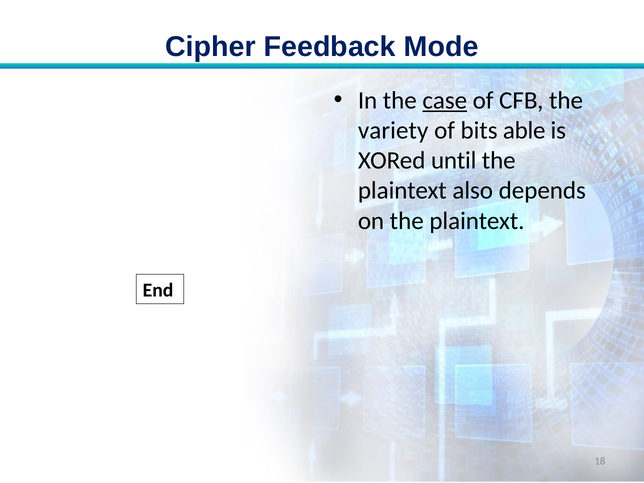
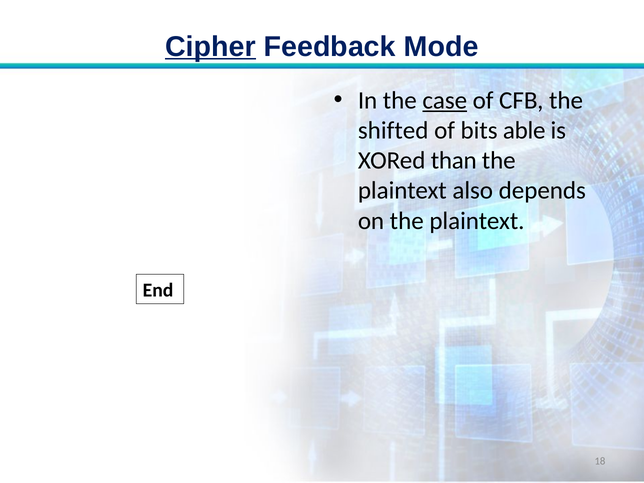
Cipher underline: none -> present (210, 47)
variety: variety -> shifted (393, 131)
until: until -> than (454, 161)
